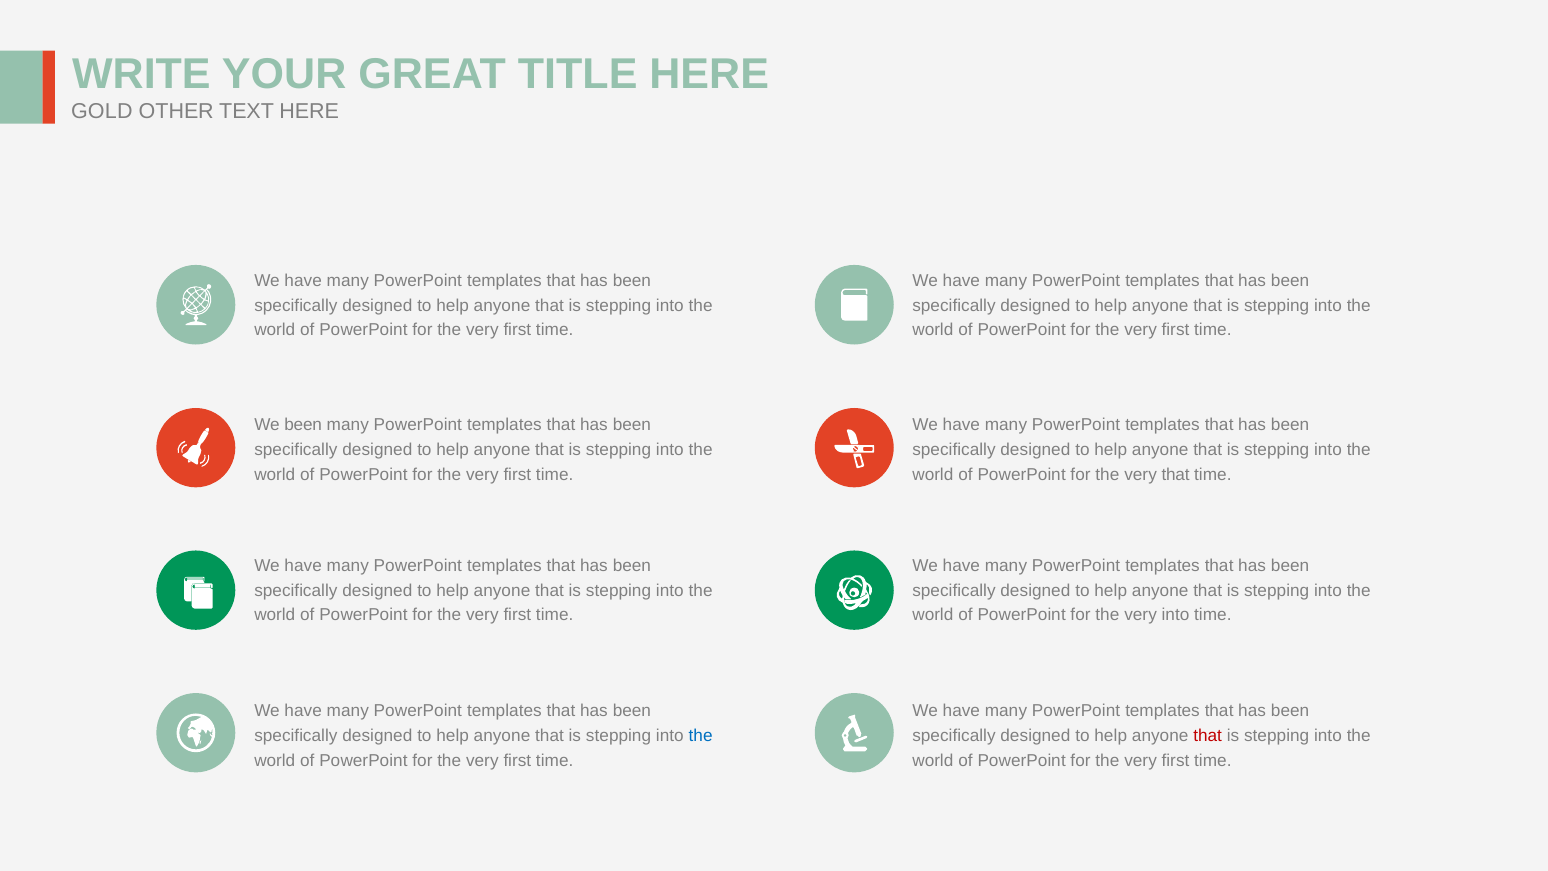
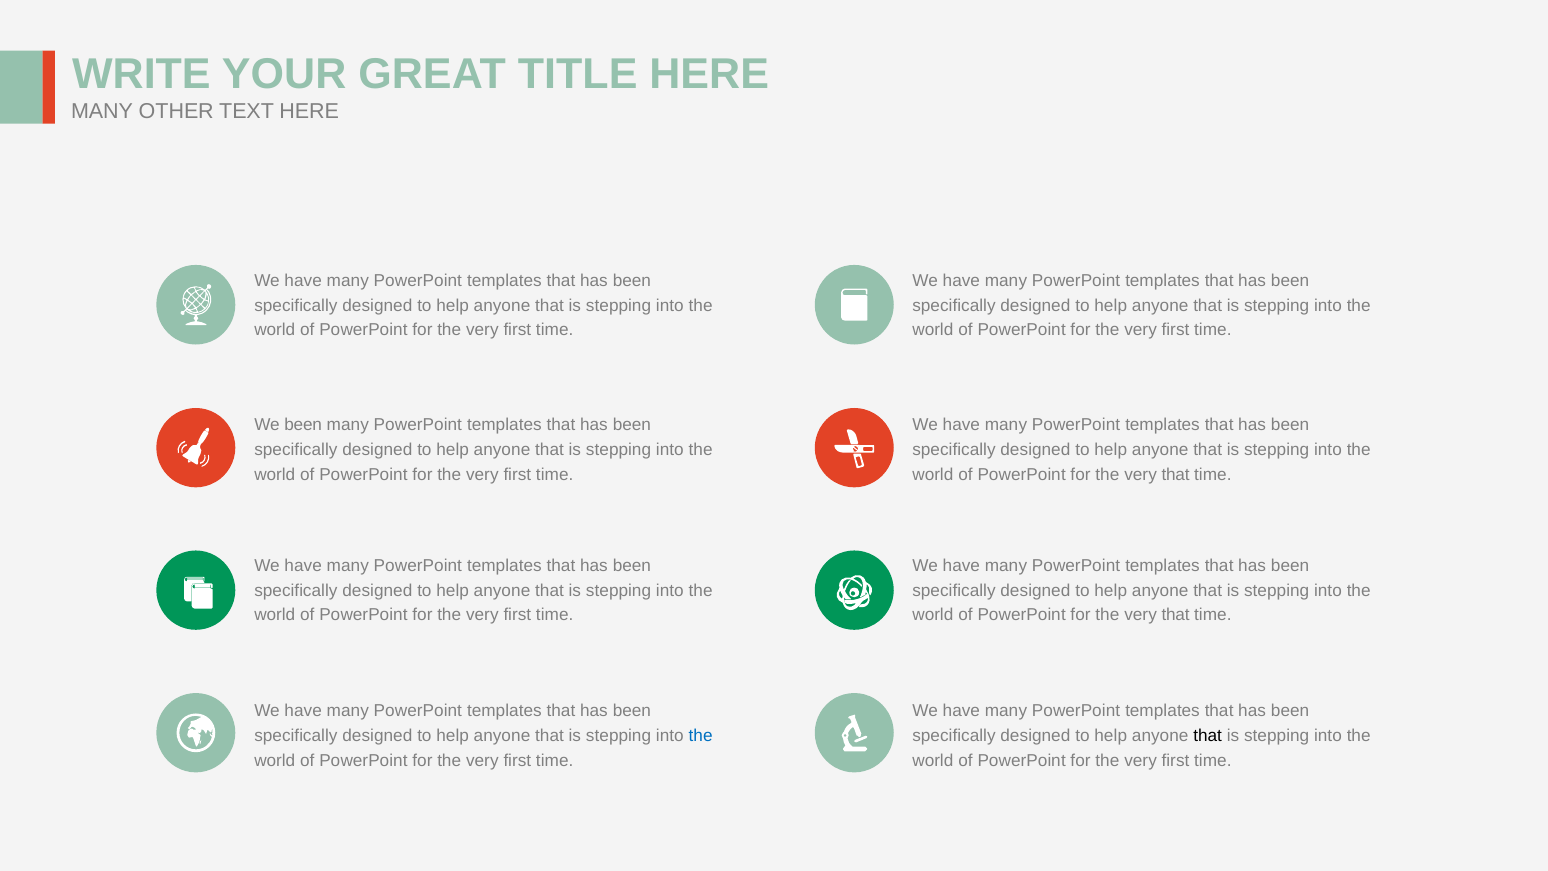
GOLD: GOLD -> MANY (102, 112)
into: into -> that (1176, 615)
that colour: red -> black (1208, 735)
